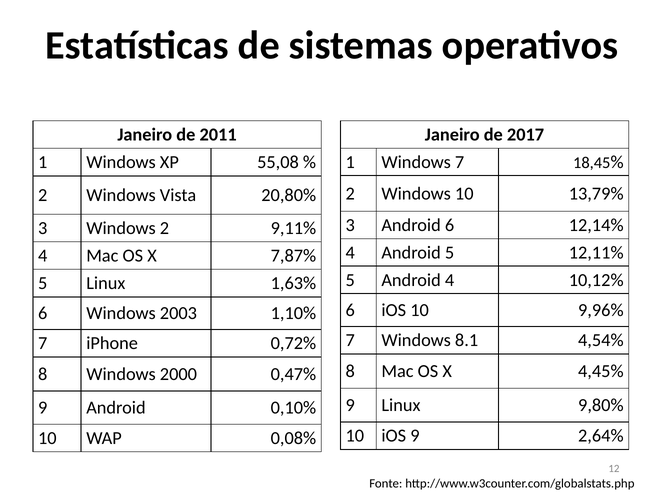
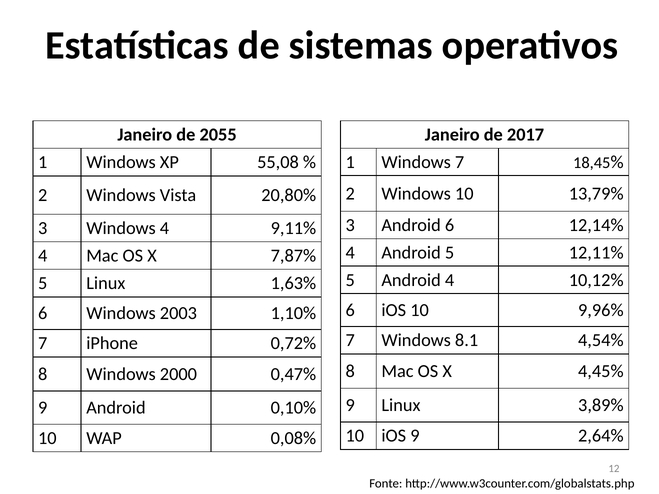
2011: 2011 -> 2055 (218, 135)
Windows 2: 2 -> 4 (164, 228)
9,80%: 9,80% -> 3,89% (601, 406)
